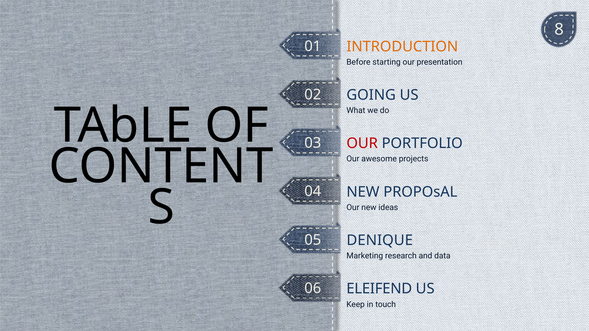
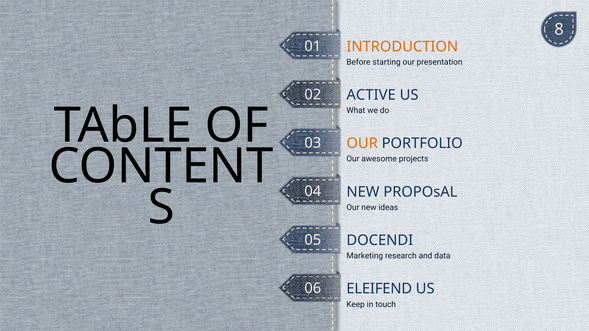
GOING: GOING -> ACTIVE (371, 95)
OUR colour: red -> orange (362, 144)
DENIQUE: DENIQUE -> DOCENDI (380, 240)
